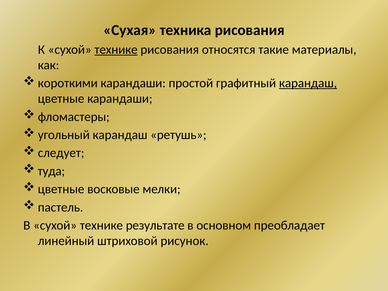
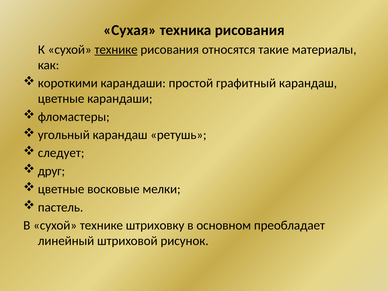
карандаш underline: present -> none (308, 83)
туда: туда -> друг (51, 171)
результате: результате -> штриховку (155, 225)
